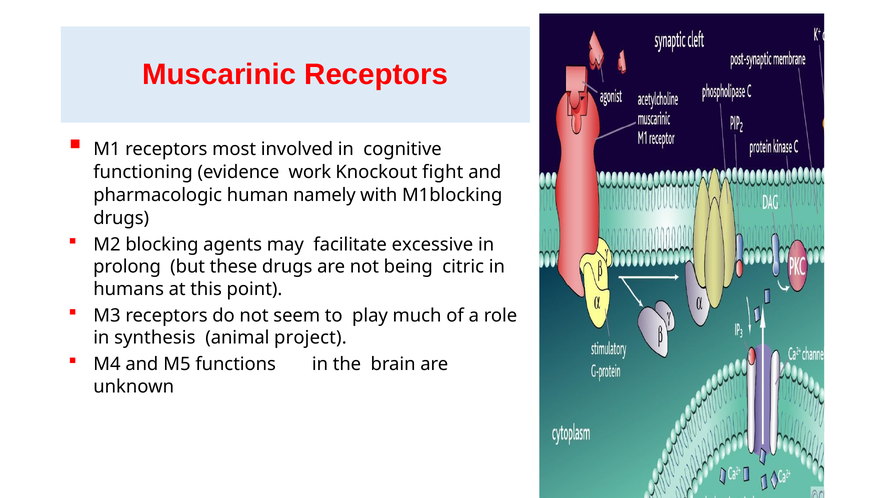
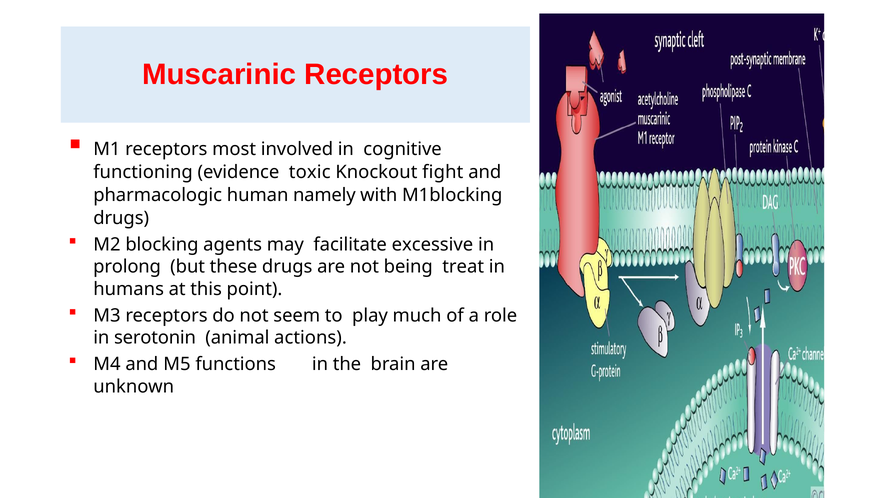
work: work -> toxic (310, 172)
citric: citric -> treat (463, 267)
synthesis: synthesis -> serotonin (155, 338)
project: project -> actions (310, 338)
